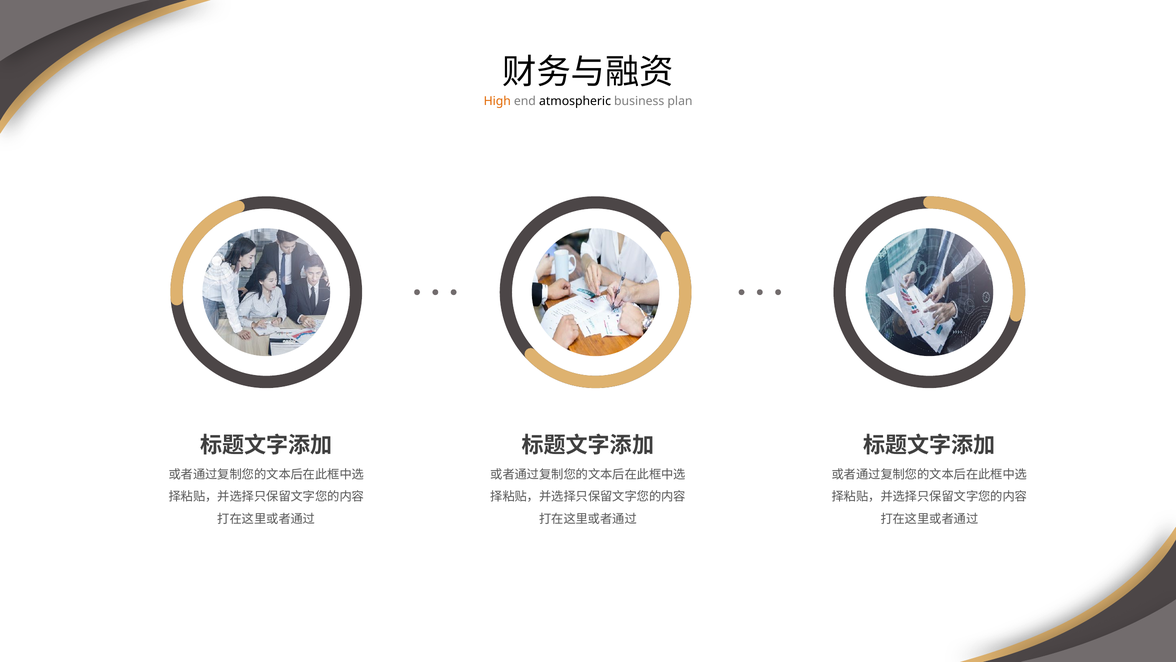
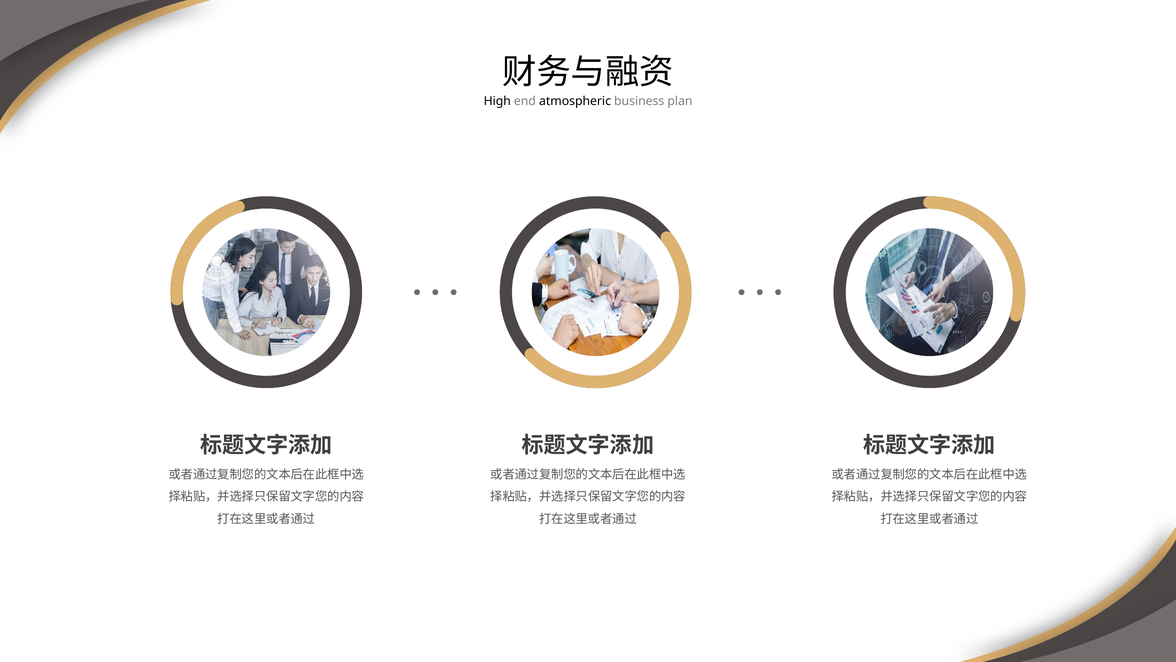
High colour: orange -> black (497, 101)
